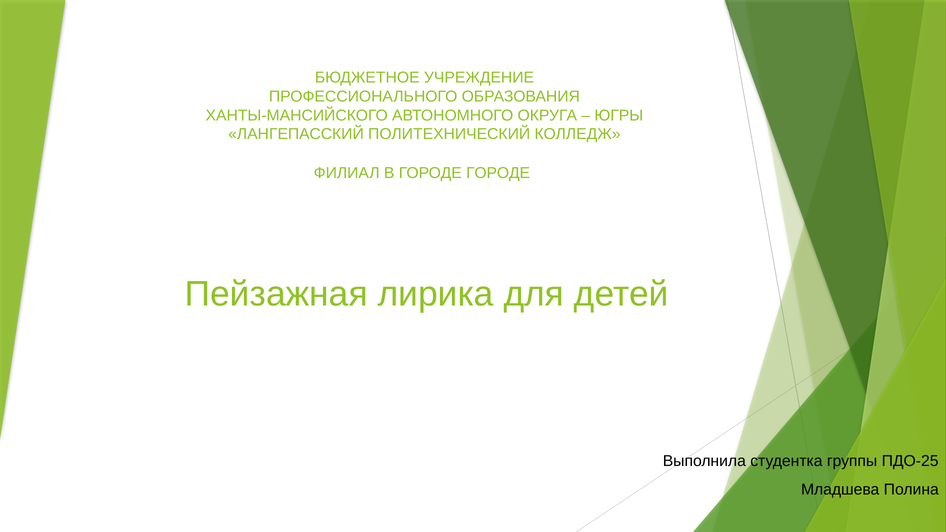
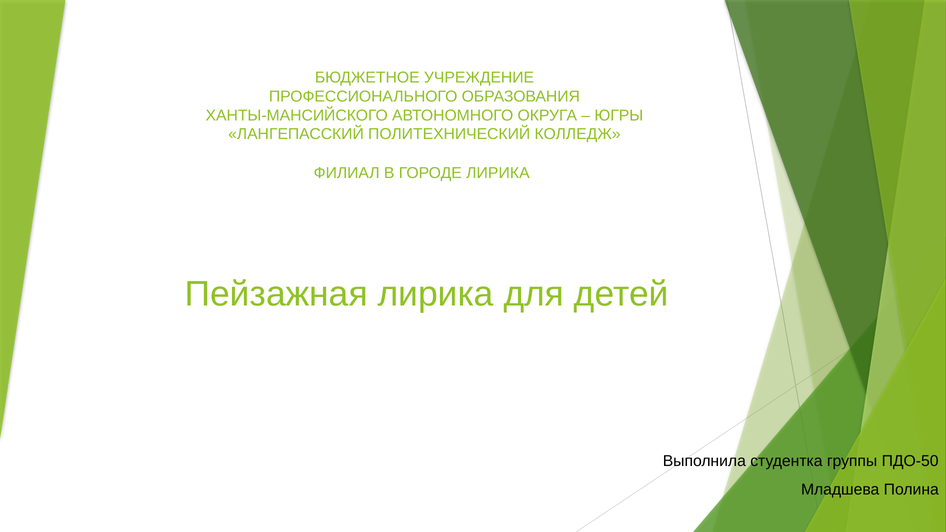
ГОРОДЕ ГОРОДЕ: ГОРОДЕ -> ЛИРИКА (498, 173)
ПДО-25: ПДО-25 -> ПДО-50 (910, 461)
